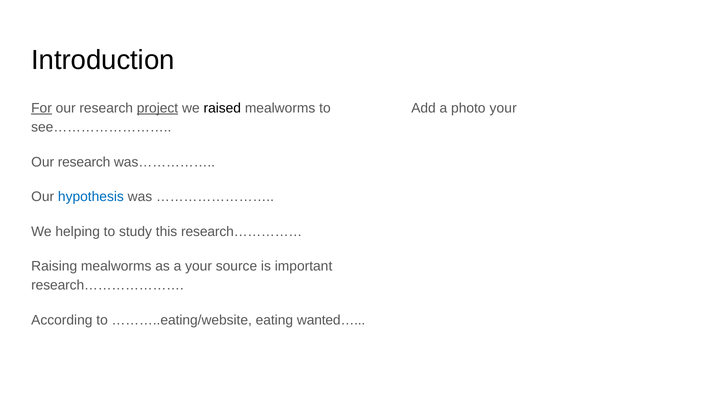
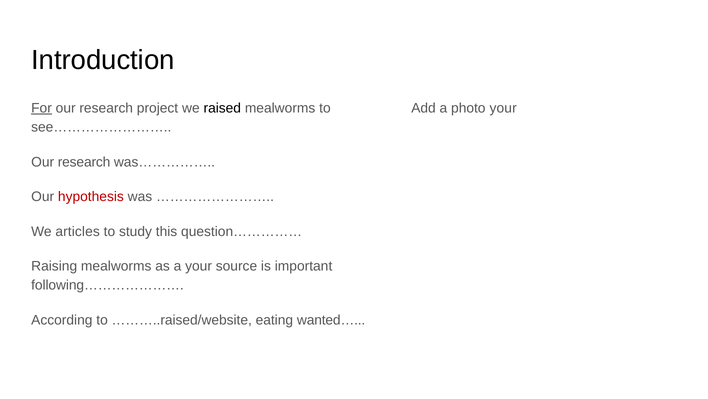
project underline: present -> none (158, 108)
hypothesis colour: blue -> red (91, 196)
helping: helping -> articles (78, 231)
research……………: research…………… -> question…………… (242, 231)
research…………………: research………………… -> following………………… (107, 285)
………..eating/website: ………..eating/website -> ………..raised/website (182, 319)
